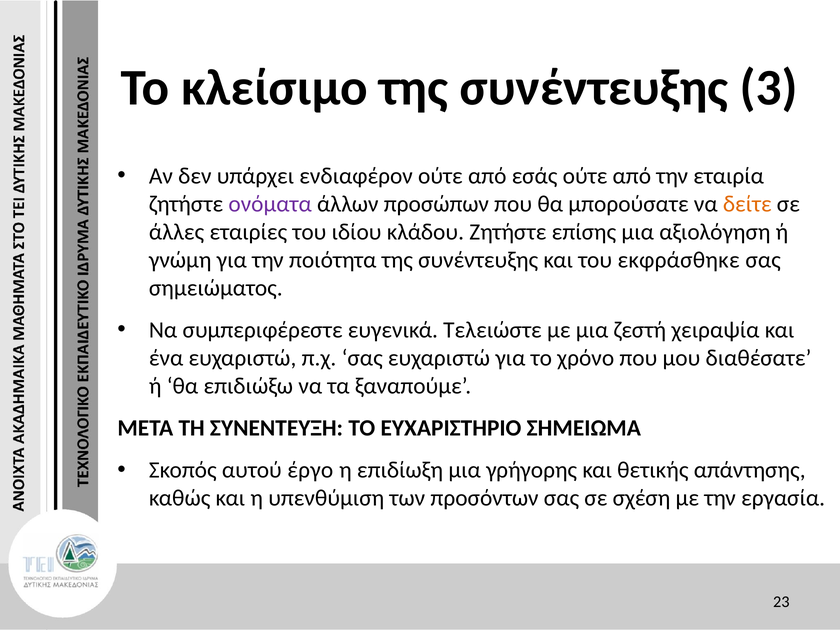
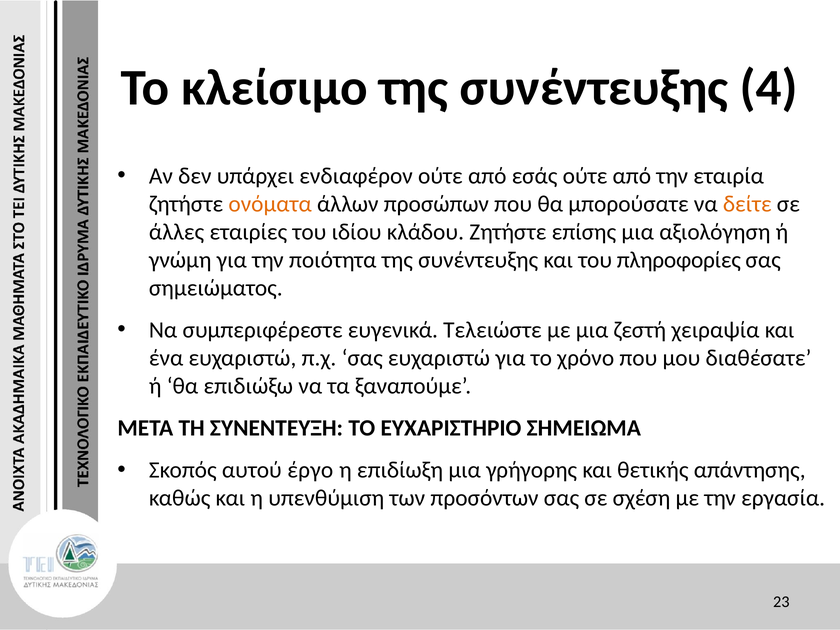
3: 3 -> 4 (769, 88)
ονόματα colour: purple -> orange (270, 204)
εκφράσθηκε: εκφράσθηκε -> πληροφορίες (679, 260)
